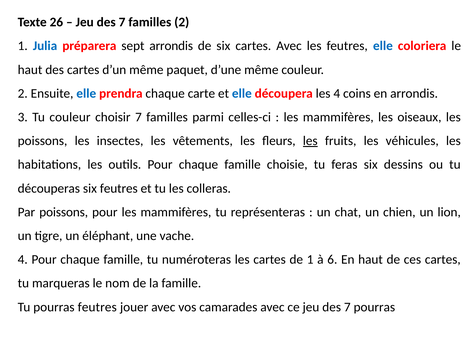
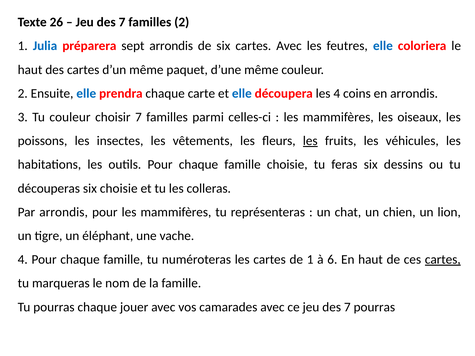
six feutres: feutres -> choisie (119, 188)
Par poissons: poissons -> arrondis (64, 212)
cartes underline: none -> present (443, 260)
pourras feutres: feutres -> chaque (97, 307)
